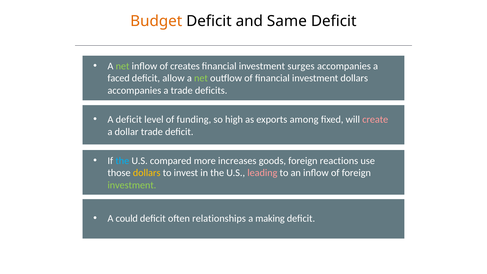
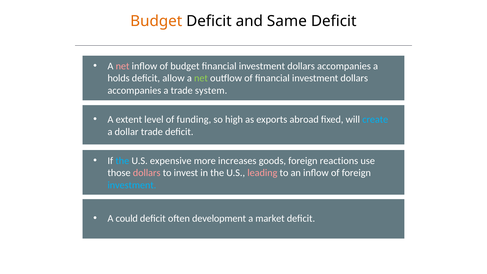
net colour: light green -> pink (123, 66)
of creates: creates -> budget (185, 66)
surges: surges -> dollars (301, 66)
faced: faced -> holds (119, 78)
deficits: deficits -> system (211, 90)
A deficit: deficit -> extent (129, 119)
among: among -> abroad (304, 119)
create colour: pink -> light blue (375, 119)
compared: compared -> expensive (171, 161)
dollars colour: yellow -> pink (147, 173)
investment colour: light green -> light blue (132, 185)
relationships: relationships -> development (219, 218)
making: making -> market (270, 218)
